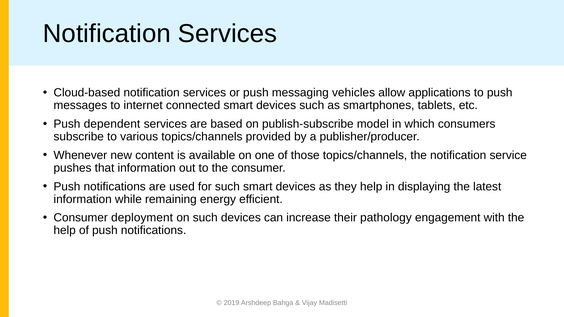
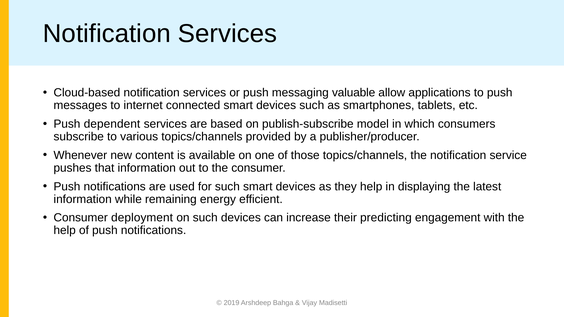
vehicles: vehicles -> valuable (354, 93)
pathology: pathology -> predicting (386, 218)
